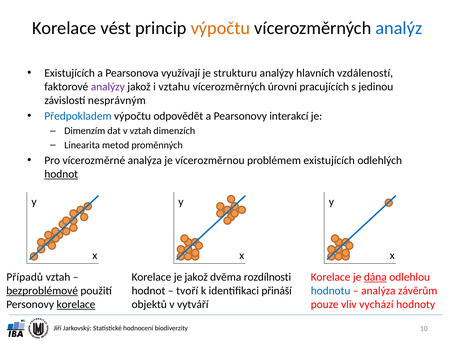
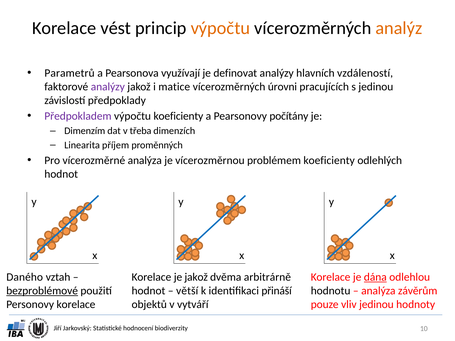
analýz colour: blue -> orange (399, 28)
Existujících: Existujících -> Parametrů (70, 73)
strukturu: strukturu -> definovat (235, 73)
vztahu: vztahu -> matice (174, 87)
nesprávným: nesprávným -> předpoklady (117, 100)
Předpokladem colour: blue -> purple (78, 116)
výpočtu odpovědět: odpovědět -> koeficienty (178, 116)
interakcí: interakcí -> počítány (289, 116)
v vztah: vztah -> třeba (141, 131)
metod: metod -> příjem (116, 145)
problémem existujících: existujících -> koeficienty (329, 160)
hodnot underline: present -> none (61, 174)
Případů: Případů -> Daného (25, 277)
rozdílnosti: rozdílnosti -> arbitrárně (267, 277)
tvoří: tvoří -> větší (187, 291)
hodnotu colour: blue -> black (331, 291)
korelace underline: present -> none (76, 305)
vliv vychází: vychází -> jedinou (376, 305)
